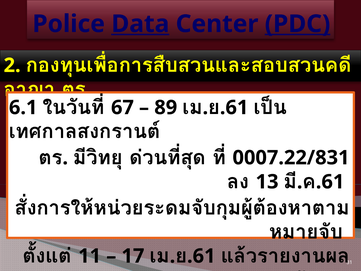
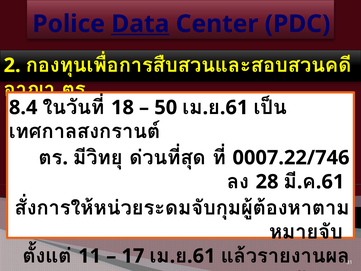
PDC underline: present -> none (298, 24)
6.1: 6.1 -> 8.4 (23, 107)
67: 67 -> 18 (122, 107)
89: 89 -> 50 (166, 107)
0007.22/831: 0007.22/831 -> 0007.22/746 (291, 158)
13: 13 -> 28 (267, 182)
